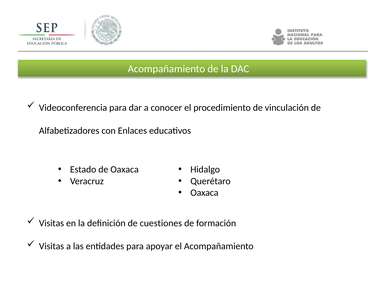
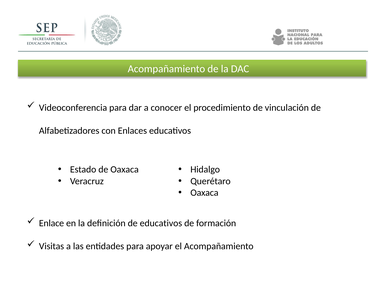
Visitas: Visitas -> Enlace (52, 223)
de cuestiones: cuestiones -> educativos (161, 223)
